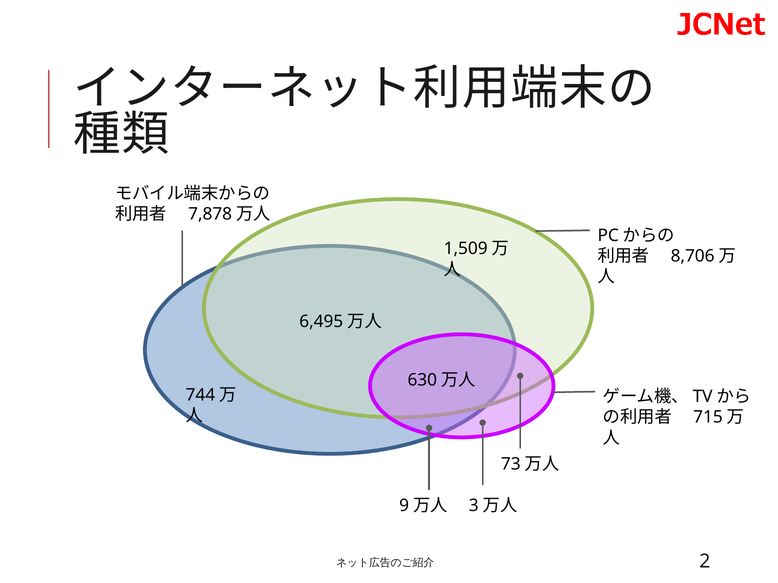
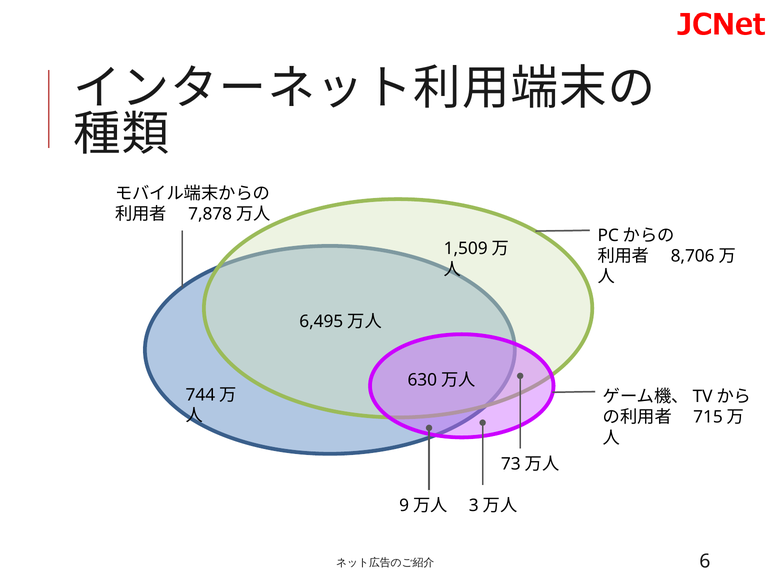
2: 2 -> 6 (705, 562)
